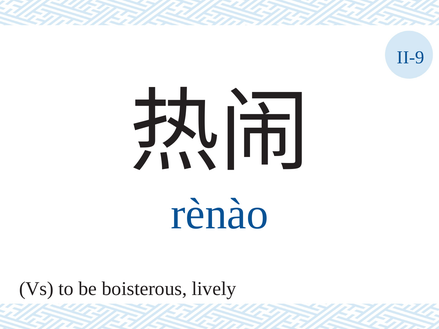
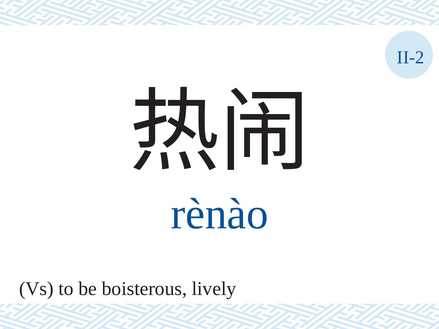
II-9: II-9 -> II-2 (411, 57)
